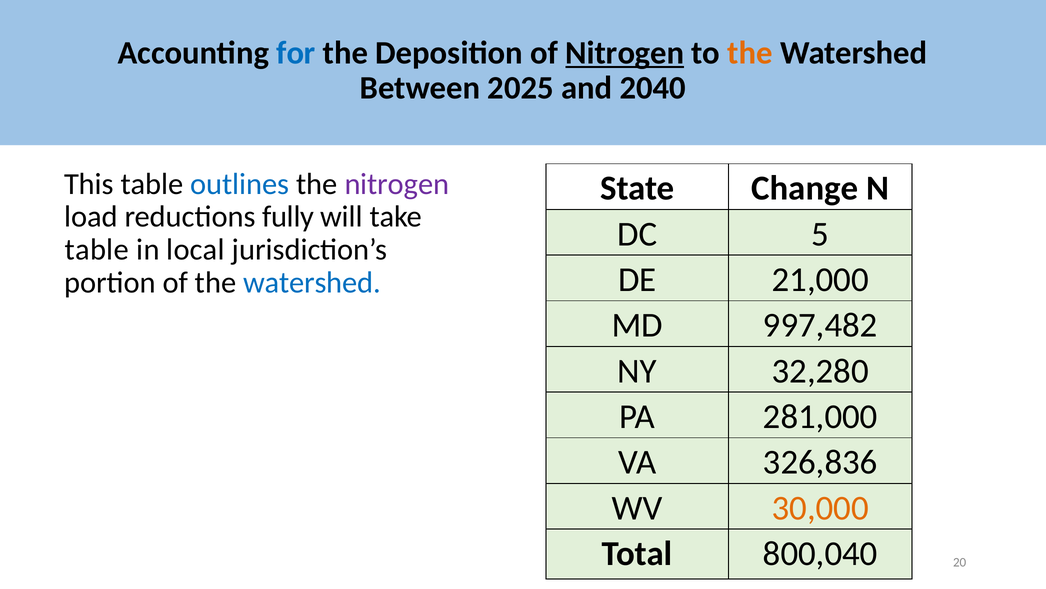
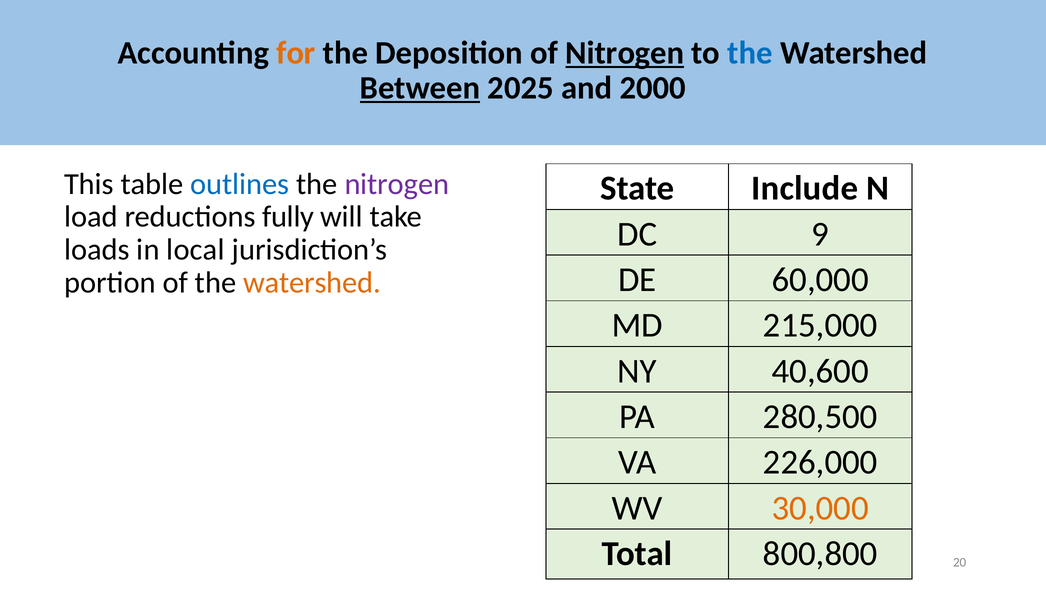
for colour: blue -> orange (296, 53)
the colour: orange -> blue (750, 53)
Between underline: none -> present (420, 88)
2040: 2040 -> 2000 (653, 88)
Change: Change -> Include (805, 188)
5: 5 -> 9 (820, 234)
table: table -> loads (97, 250)
21,000: 21,000 -> 60,000 (820, 279)
watershed colour: blue -> orange (312, 282)
997,482: 997,482 -> 215,000 (820, 325)
32,280: 32,280 -> 40,600 (820, 371)
281,000: 281,000 -> 280,500 (820, 416)
326,836: 326,836 -> 226,000 (820, 462)
800,040: 800,040 -> 800,800 (820, 553)
